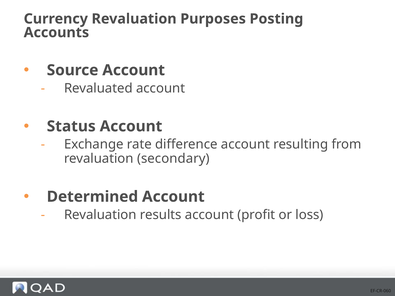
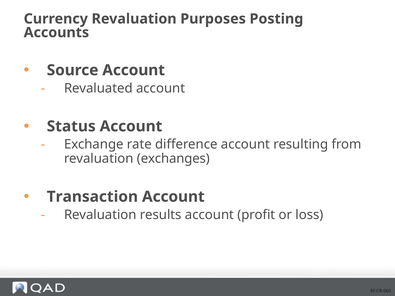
secondary: secondary -> exchanges (173, 159)
Determined: Determined -> Transaction (92, 197)
